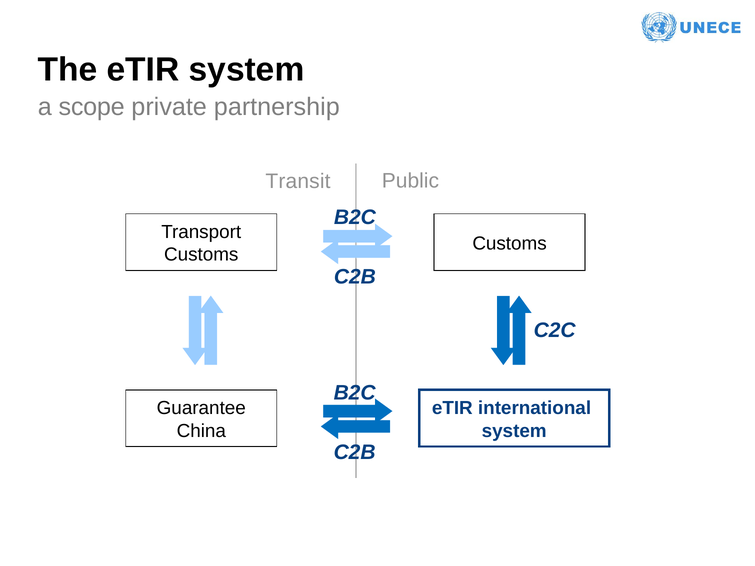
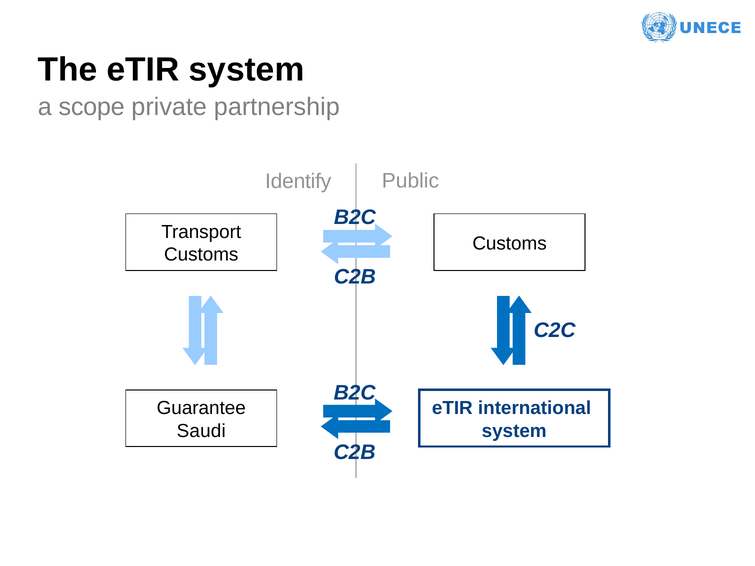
Transit: Transit -> Identify (298, 181)
China: China -> Saudi (201, 431)
